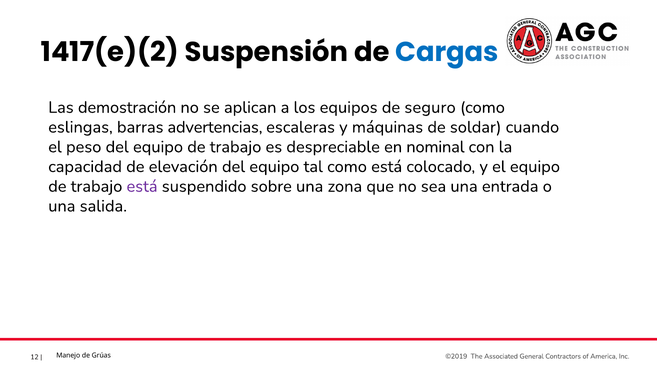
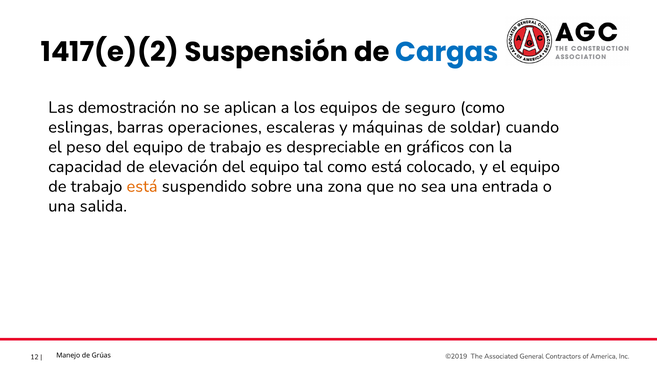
advertencias: advertencias -> operaciones (215, 127)
nominal: nominal -> gráficos (435, 147)
está colour: purple -> orange (142, 186)
